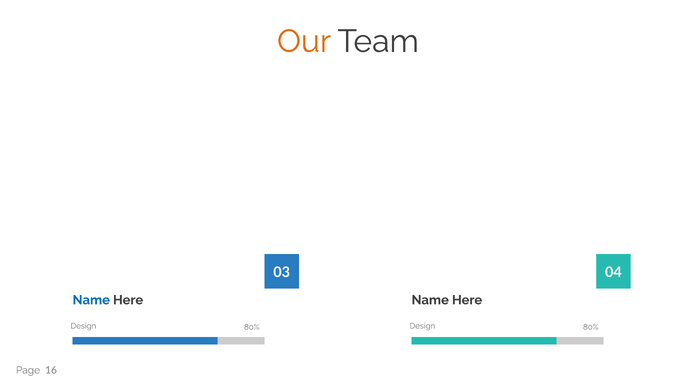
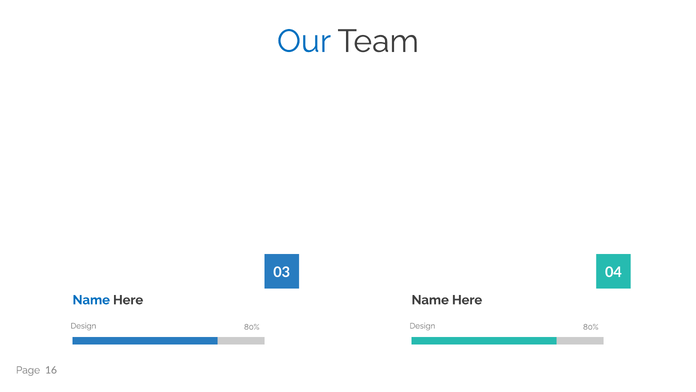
Our colour: orange -> blue (304, 41)
